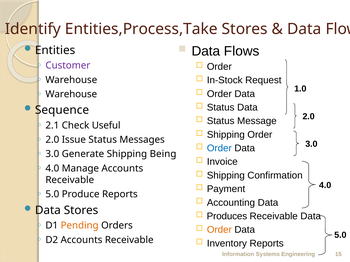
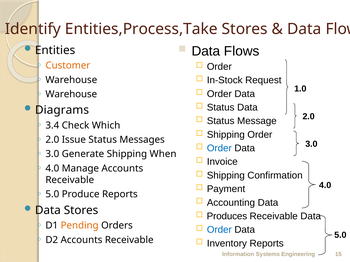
Customer colour: purple -> orange (68, 66)
Sequence: Sequence -> Diagrams (62, 110)
2.1: 2.1 -> 3.4 (52, 126)
Useful: Useful -> Which (106, 126)
Being: Being -> When (163, 154)
Order colour: orange -> blue (219, 230)
